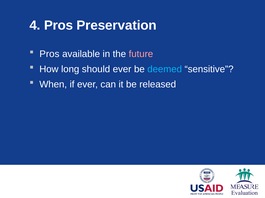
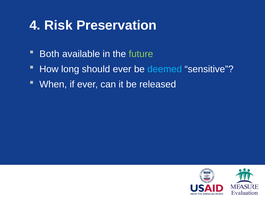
4 Pros: Pros -> Risk (58, 25)
Pros: Pros -> Both (49, 54)
future colour: pink -> light green (141, 54)
